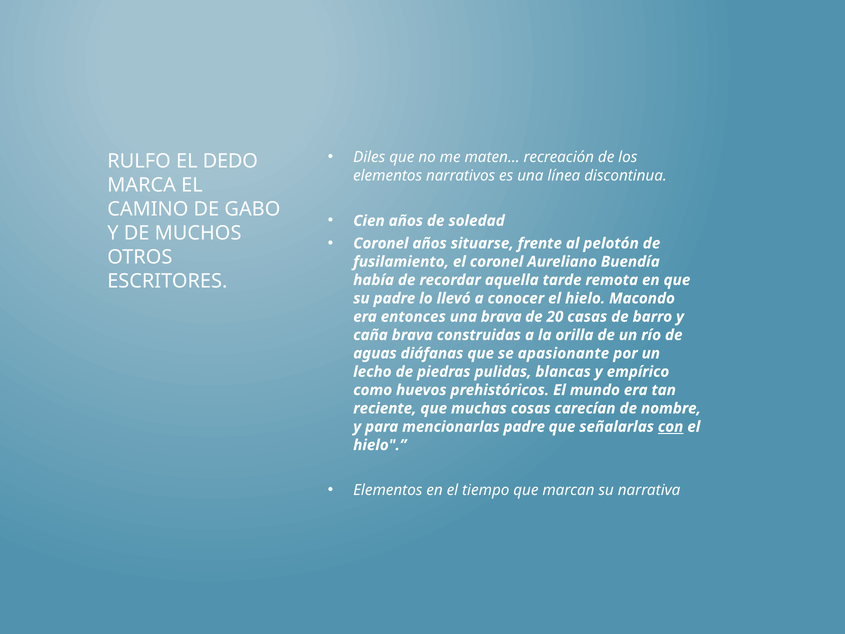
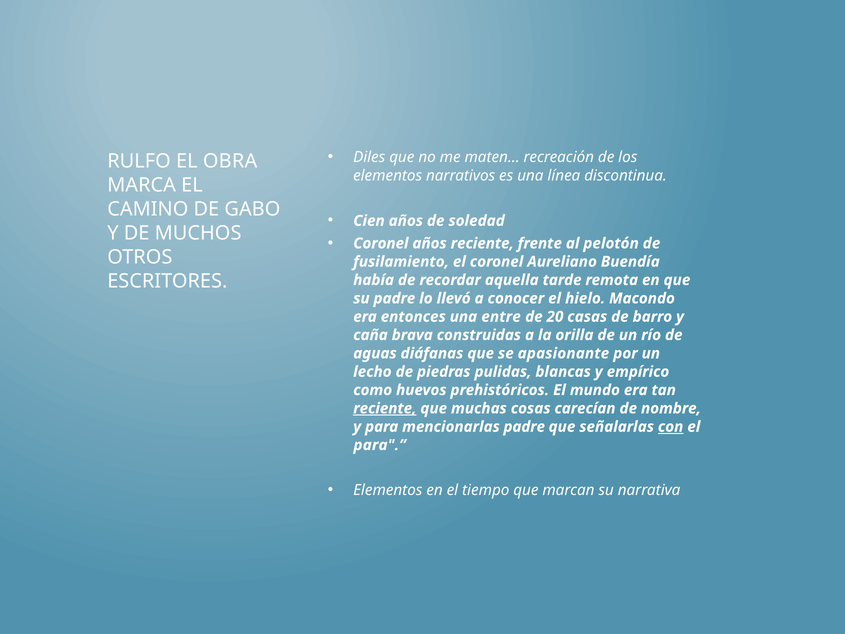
DEDO: DEDO -> OBRA (230, 161)
años situarse: situarse -> reciente (482, 243)
una brava: brava -> entre (501, 317)
reciente underline: none -> present (385, 408)
hielo: hielo -> para (380, 445)
